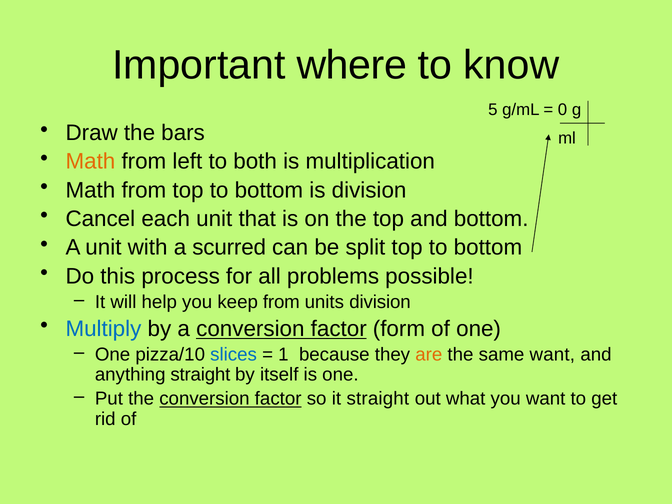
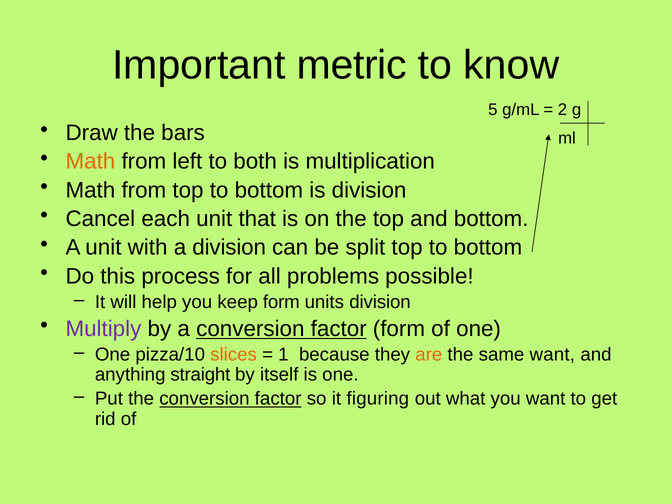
where: where -> metric (352, 65)
0: 0 -> 2 (563, 110)
a scurred: scurred -> division (229, 248)
keep from: from -> form (281, 302)
Multiply colour: blue -> purple (103, 329)
slices colour: blue -> orange (234, 355)
it straight: straight -> figuring (378, 399)
